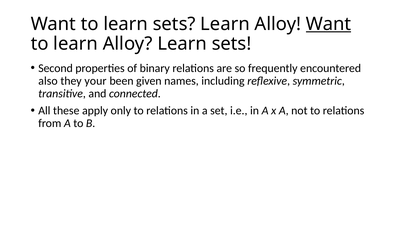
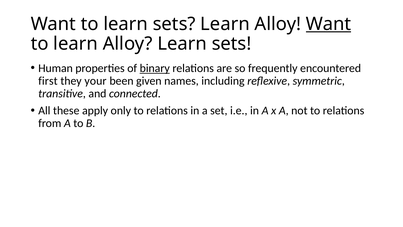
Second: Second -> Human (56, 68)
binary underline: none -> present (155, 68)
also: also -> first (48, 81)
